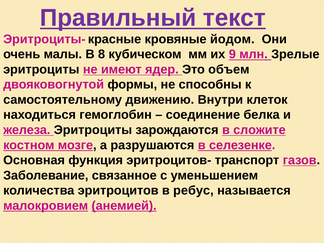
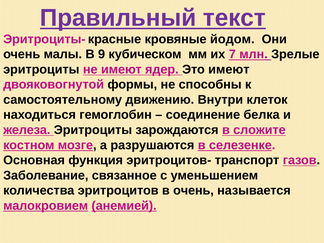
8: 8 -> 9 (102, 54)
9: 9 -> 7 (232, 54)
Это объем: объем -> имеют (229, 69)
в ребус: ребус -> очень (193, 190)
